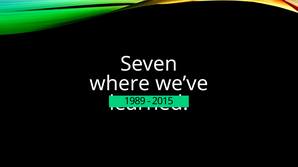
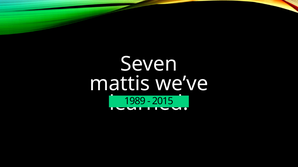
where: where -> mattis (120, 84)
